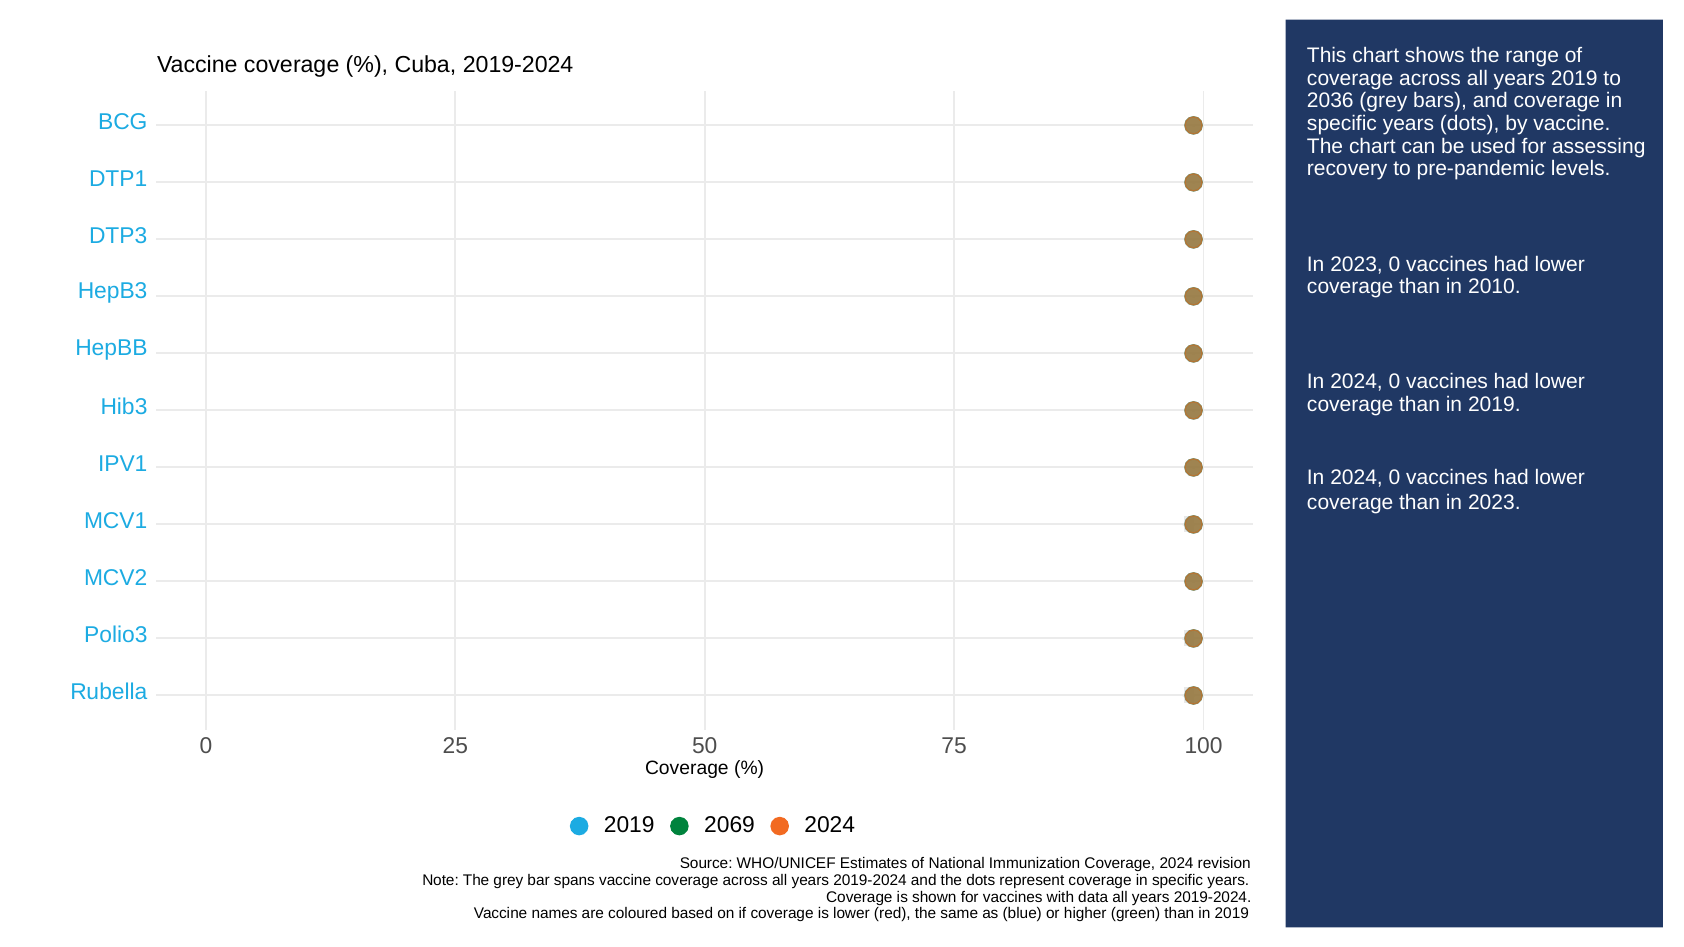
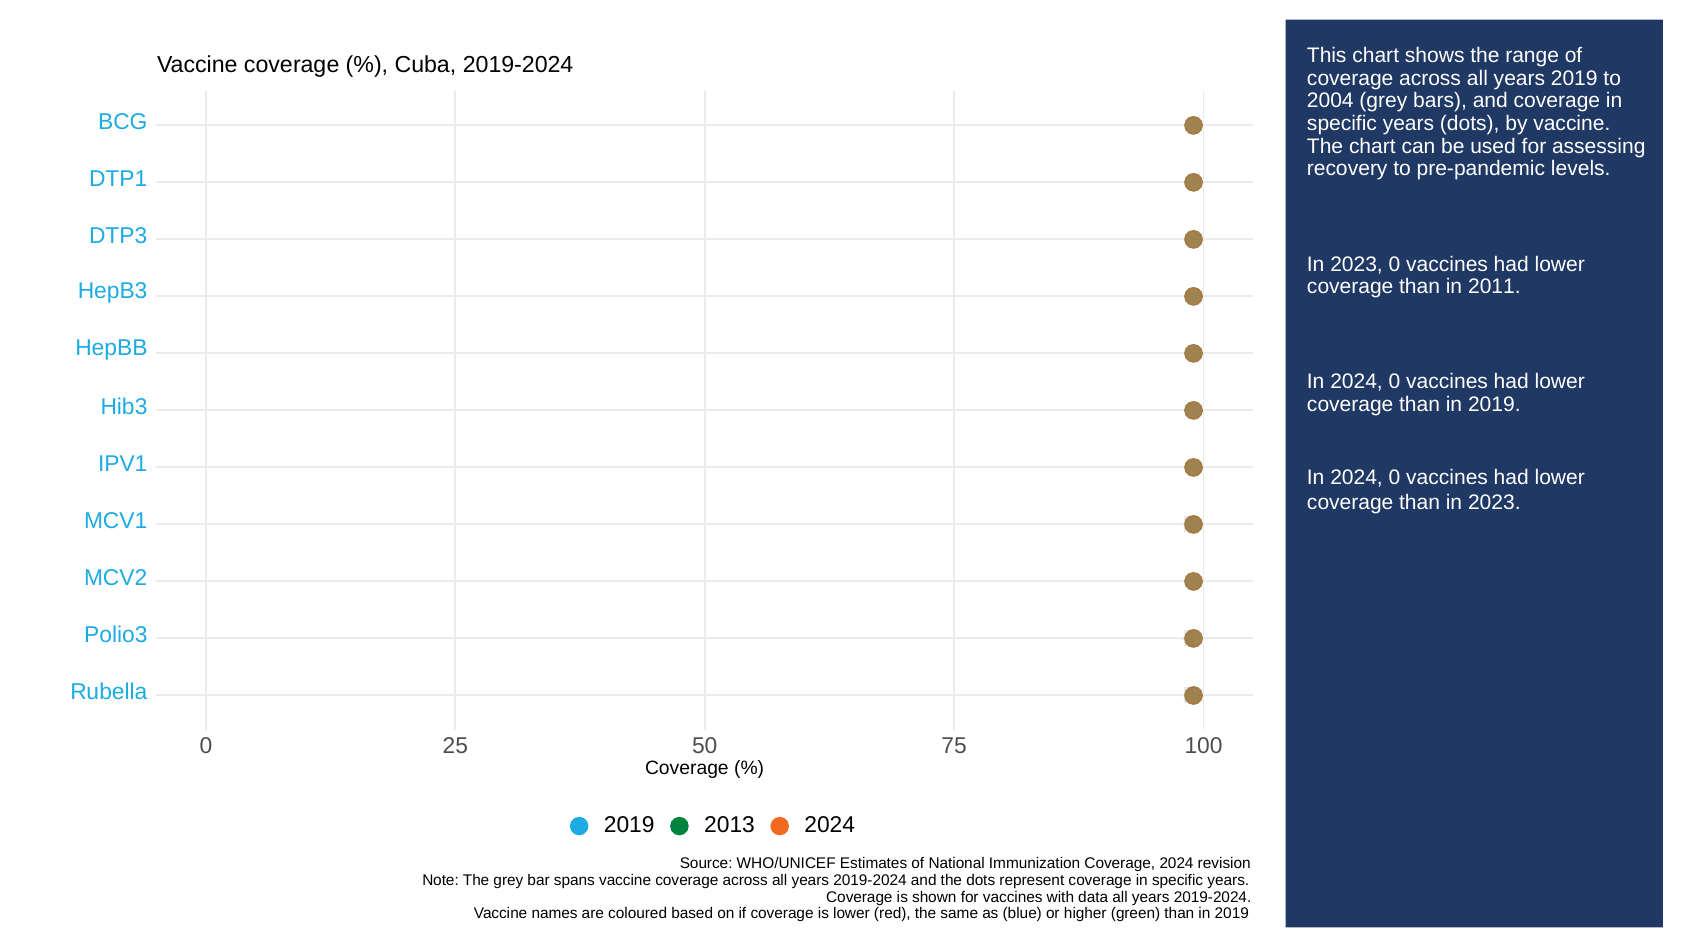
2036: 2036 -> 2004 (1330, 101)
2010: 2010 -> 2011 (1494, 287)
2069: 2069 -> 2013 (730, 825)
